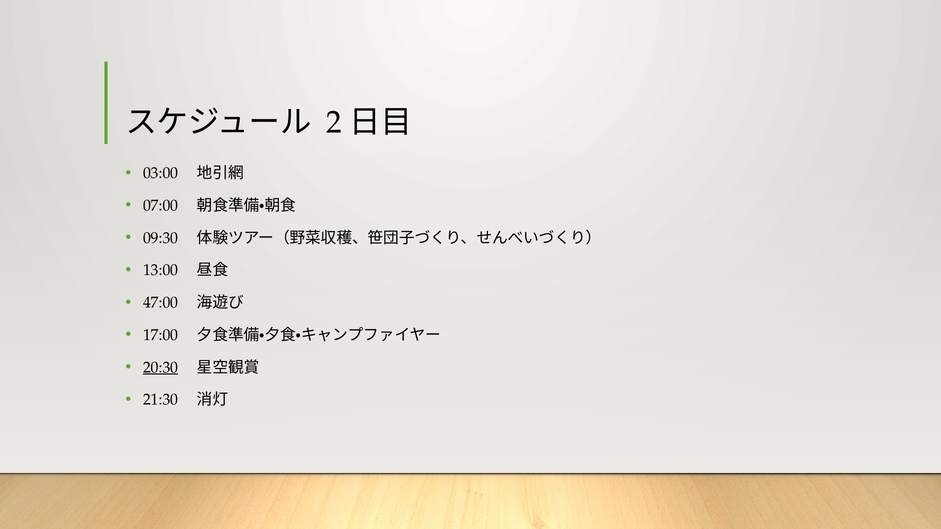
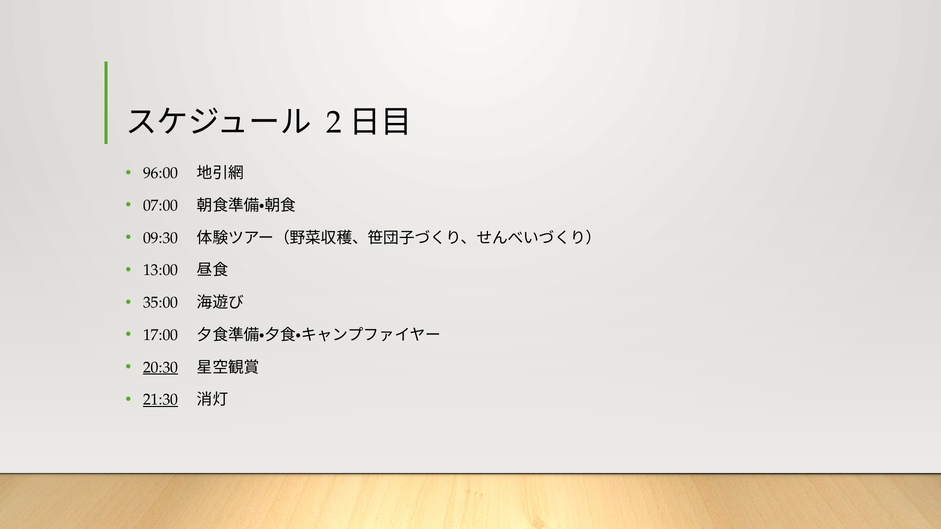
03:00: 03:00 -> 96:00 (161, 173)
47:00: 47:00 -> 35:00 (161, 303)
21:30 underline: none -> present (161, 400)
